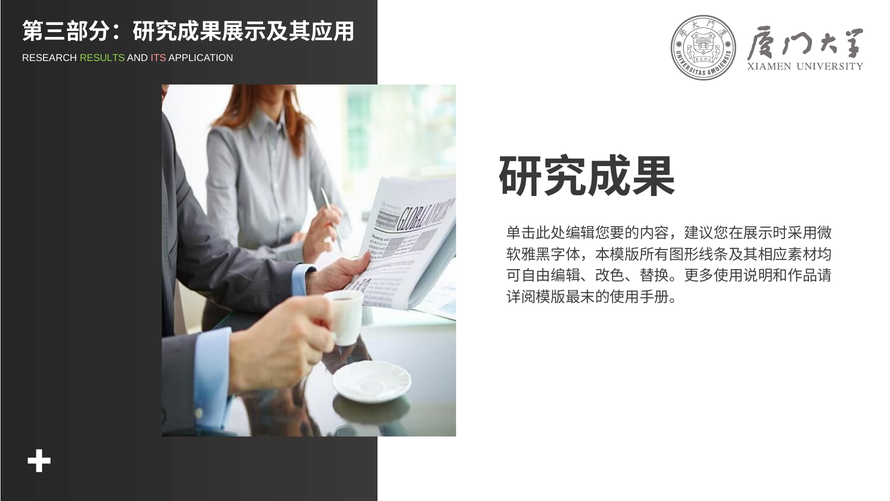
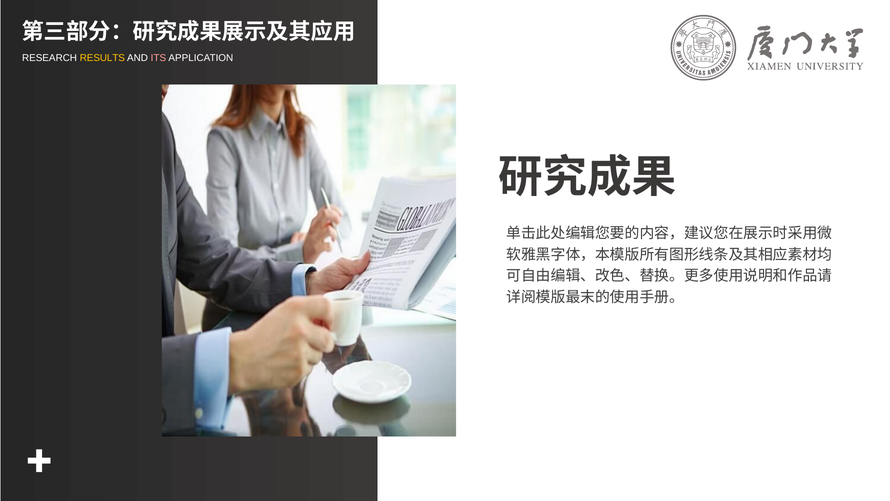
RESULTS colour: light green -> yellow (102, 58)
